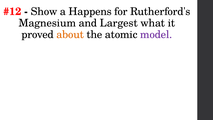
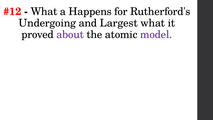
Show: Show -> What (44, 12)
Magnesium: Magnesium -> Undergoing (47, 23)
about colour: orange -> purple (70, 35)
